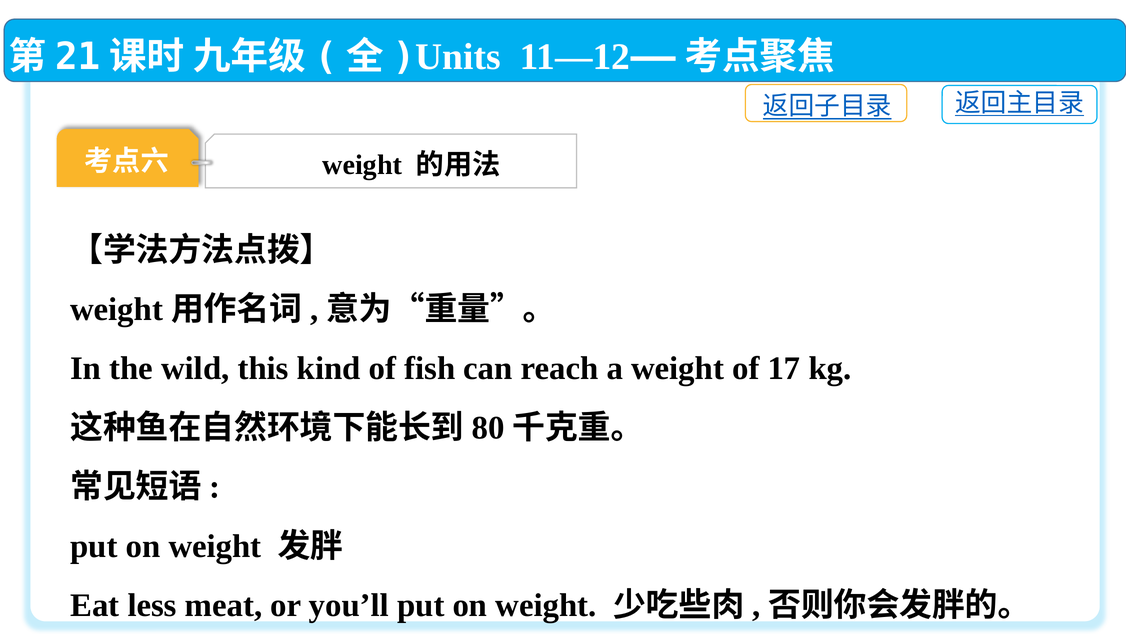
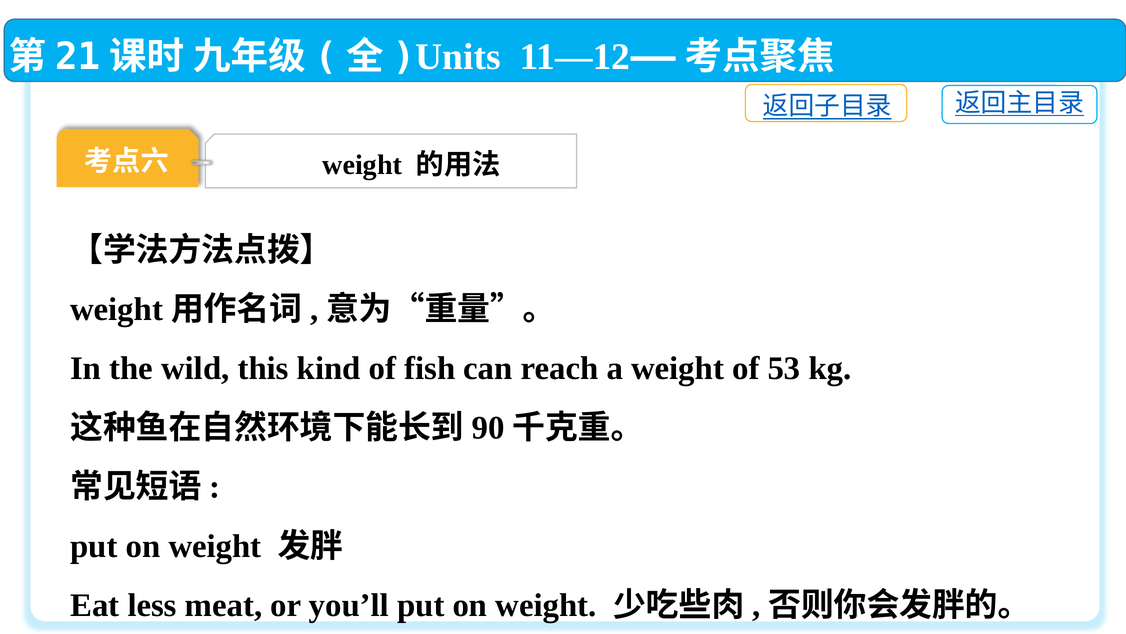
17: 17 -> 53 (784, 368)
80: 80 -> 90 (488, 427)
